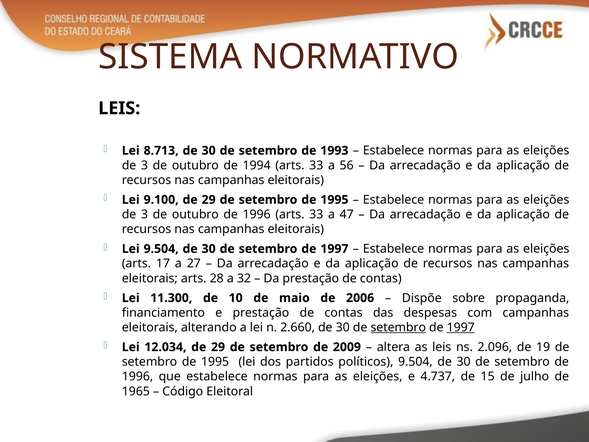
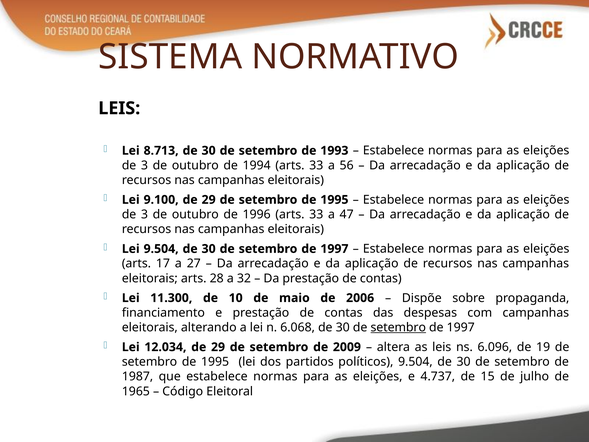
2.660: 2.660 -> 6.068 (298, 327)
1997 underline: present -> none (461, 327)
2.096: 2.096 -> 6.096 (495, 347)
1996: 1996 -> 1987 (138, 376)
